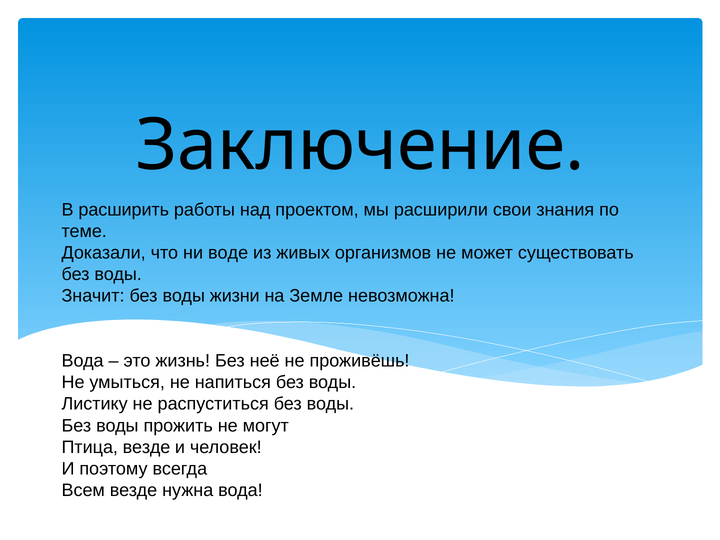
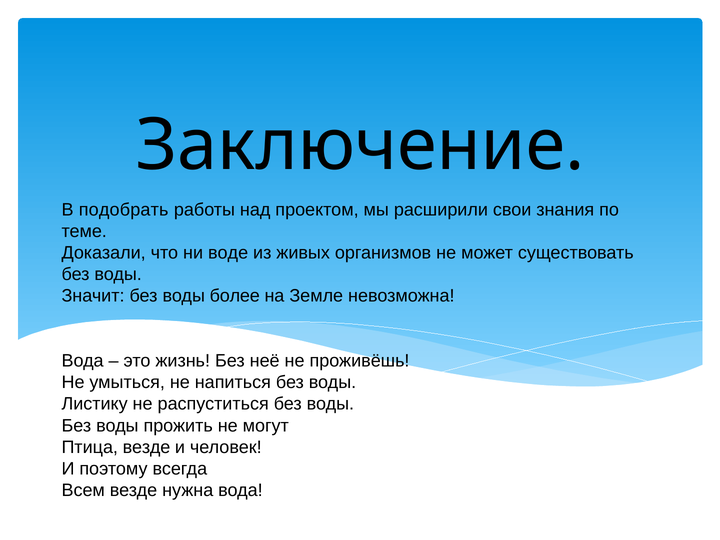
расширить: расширить -> подобрать (124, 210)
жизни: жизни -> более (235, 296)
